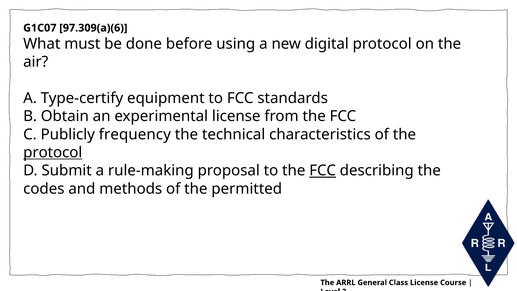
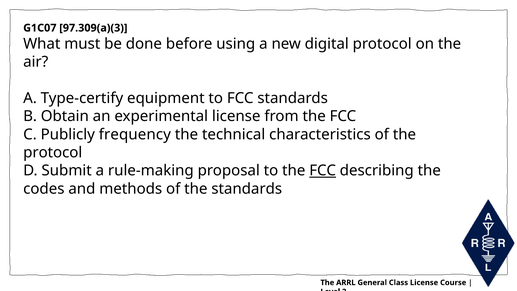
97.309(a)(6: 97.309(a)(6 -> 97.309(a)(3 (93, 28)
protocol underline: present -> none (53, 152)
the permitted: permitted -> standards (247, 189)
